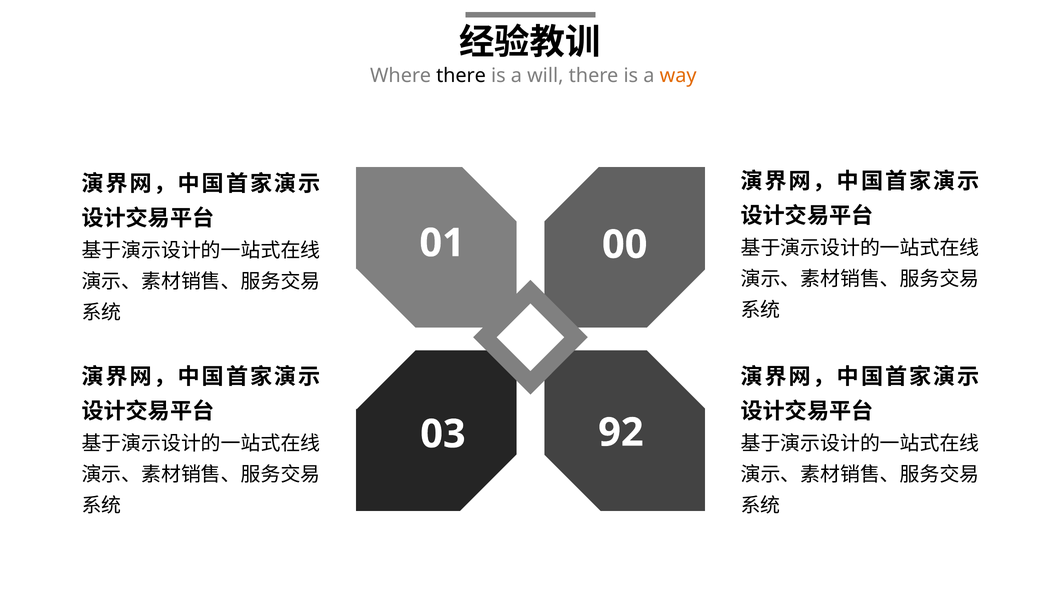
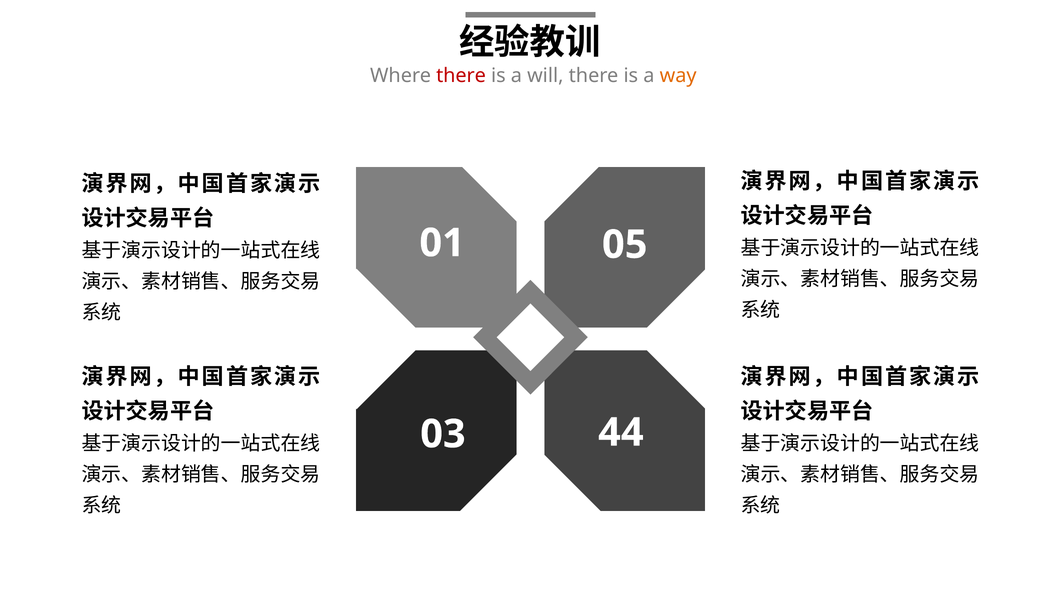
there colour: black -> red (461, 76)
00: 00 -> 05 (625, 245)
92: 92 -> 44 (621, 432)
